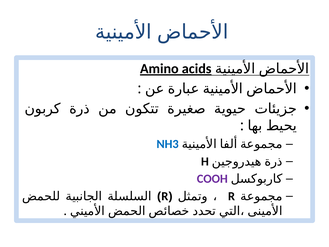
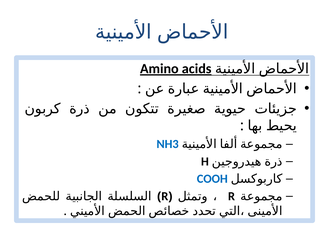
COOH colour: purple -> blue (212, 179)
